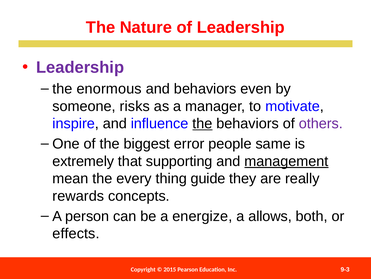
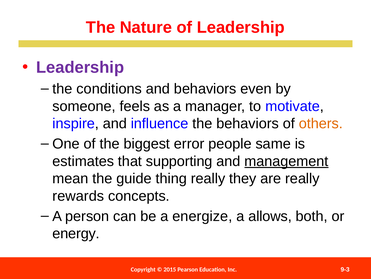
enormous: enormous -> conditions (109, 89)
risks: risks -> feels (135, 106)
the underline: present -> none (202, 123)
others colour: purple -> orange (321, 123)
extremely: extremely -> estimates (83, 161)
every: every -> guide (134, 178)
thing guide: guide -> really (208, 178)
effects: effects -> energy (76, 233)
